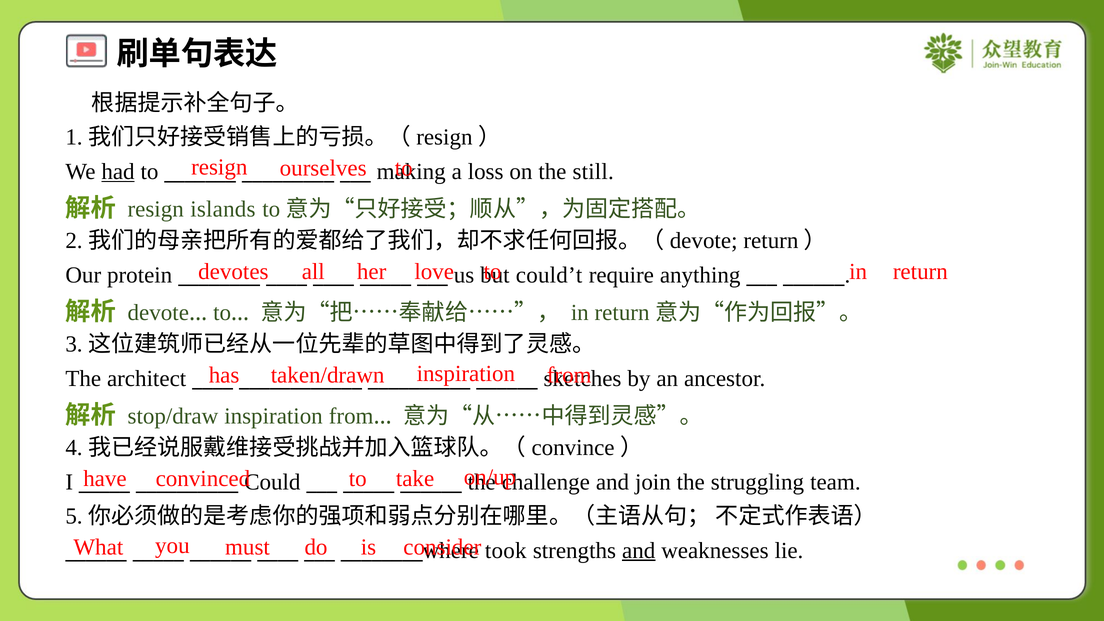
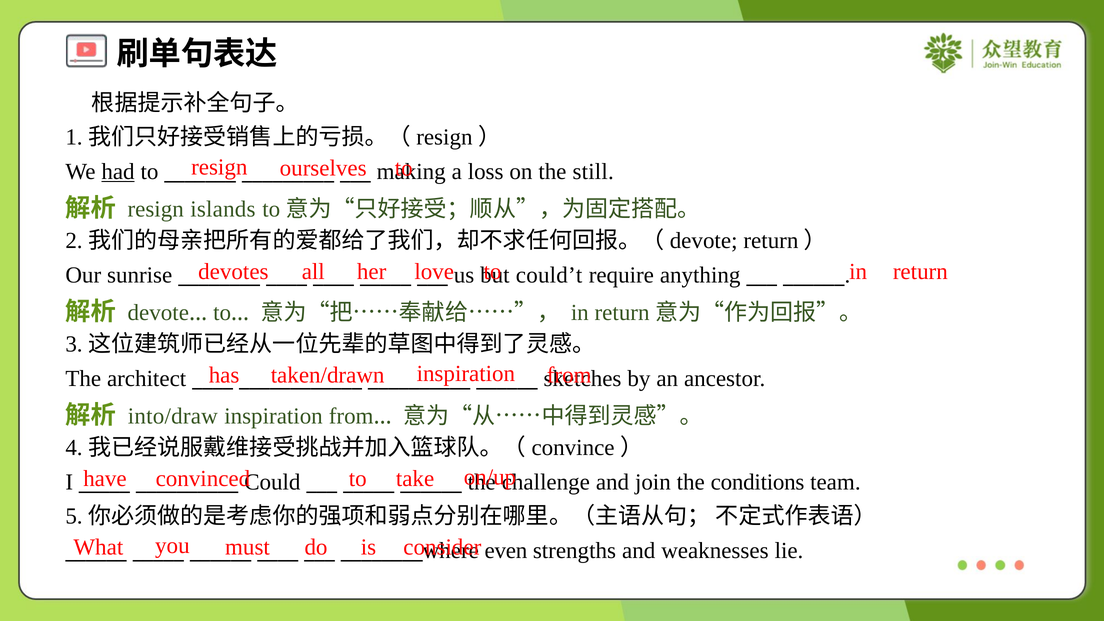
protein: protein -> sunrise (140, 275)
stop/draw: stop/draw -> into/draw (173, 416)
struggling: struggling -> conditions (758, 482)
took: took -> even (506, 550)
and underline: present -> none (639, 550)
